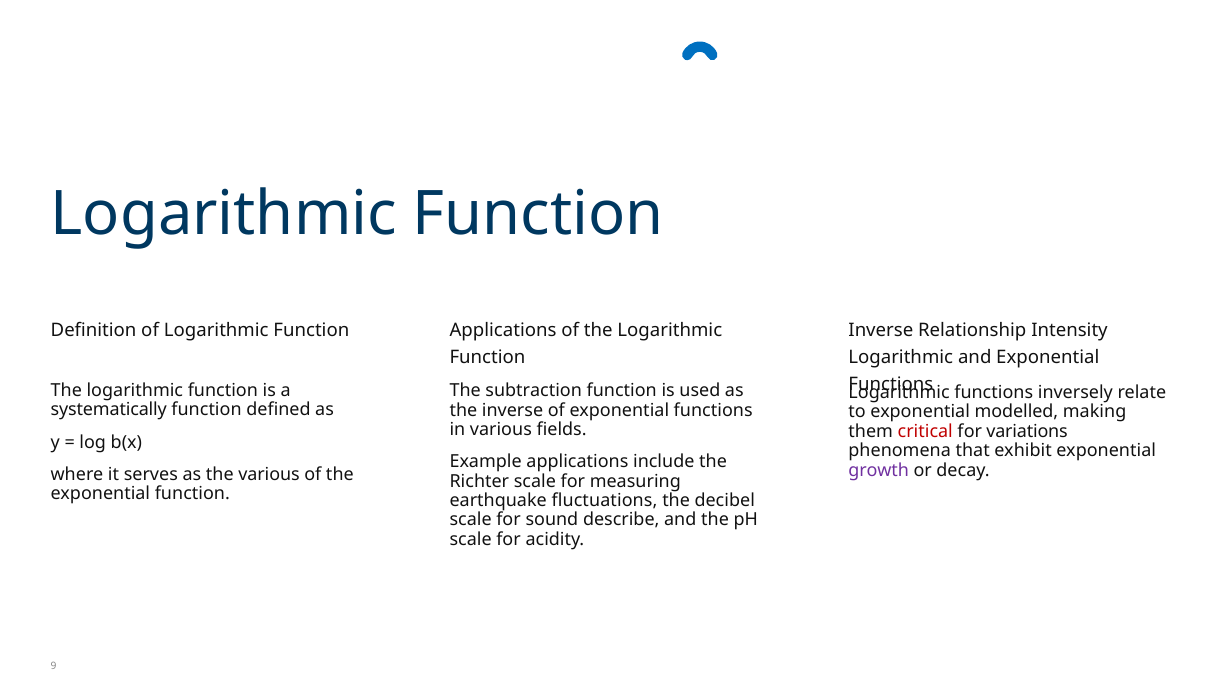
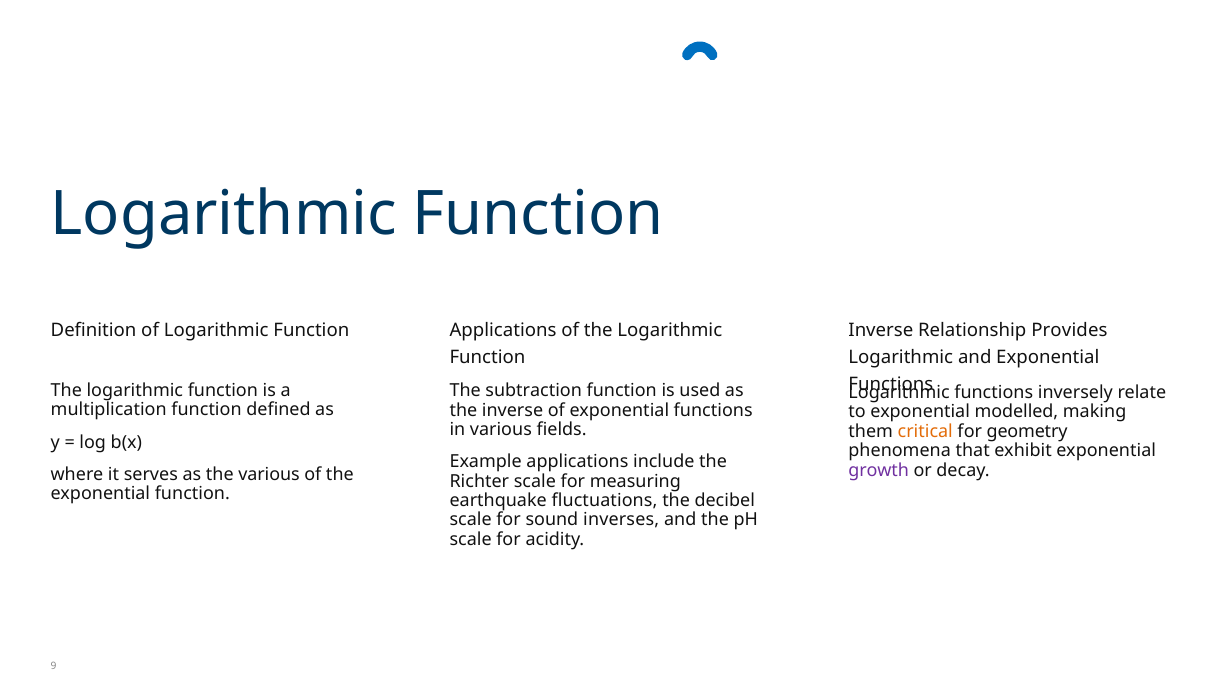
Intensity: Intensity -> Provides (1069, 331)
systematically: systematically -> multiplication (109, 410)
critical colour: red -> orange (925, 432)
variations: variations -> geometry (1027, 432)
describe: describe -> inverses (621, 520)
